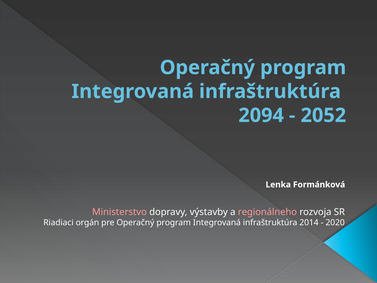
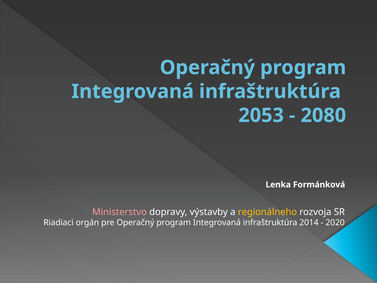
2094: 2094 -> 2053 (261, 115)
2052: 2052 -> 2080 (323, 115)
regionálneho colour: pink -> yellow (267, 212)
